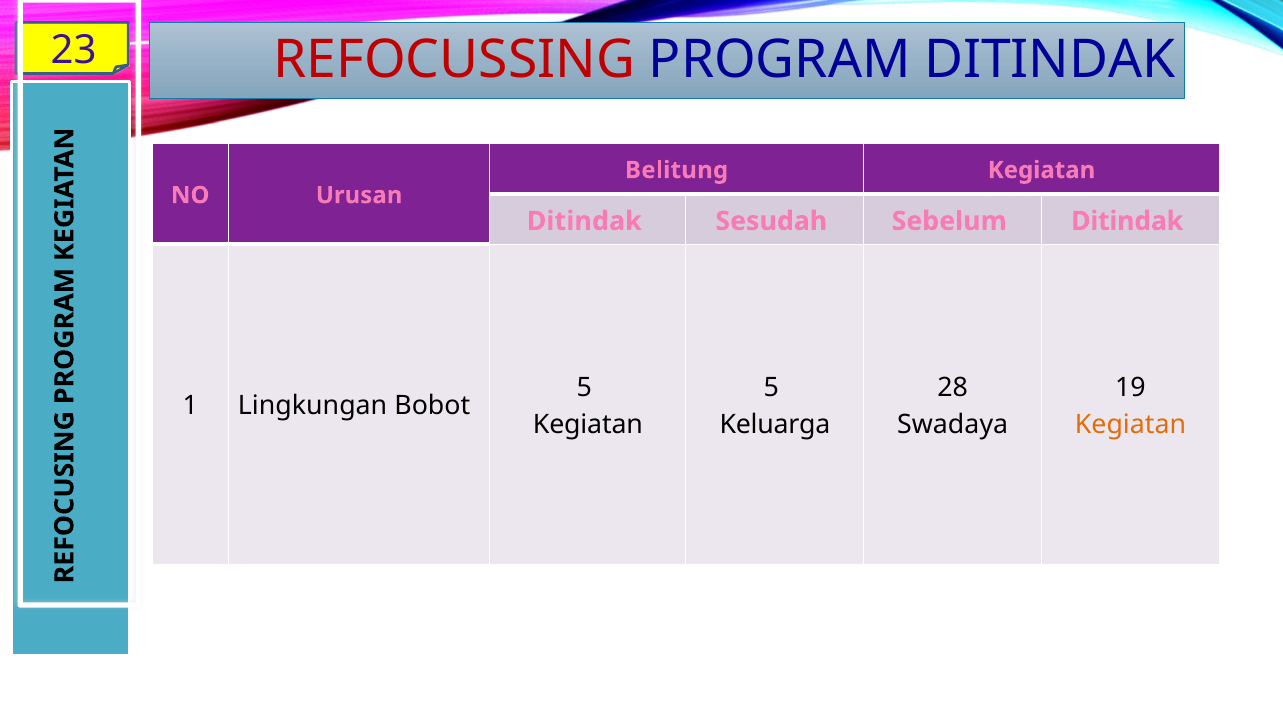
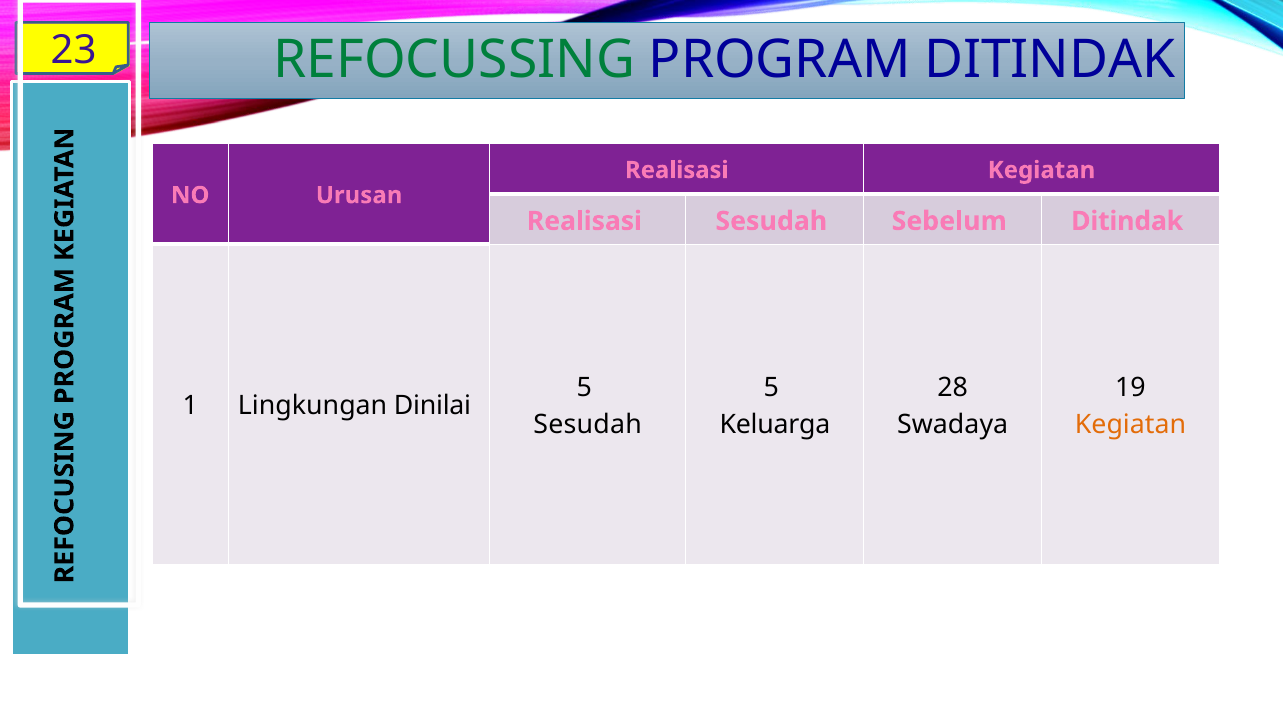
REFOCUSSING colour: red -> green (454, 60)
Belitung: Belitung -> Realisasi (677, 170)
Ditindak: Ditindak -> Realisasi (584, 221)
Bobot: Bobot -> Dinilai (433, 406)
Kegiatan: Kegiatan -> Sesudah (588, 424)
